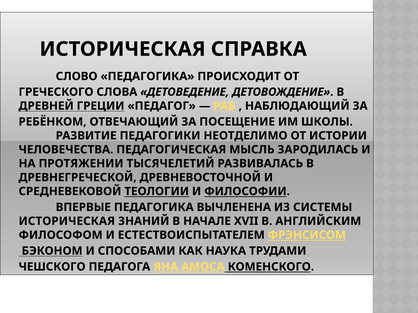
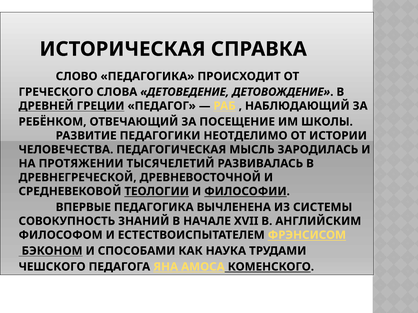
ИСТОРИЧЕСКАЯ: ИСТОРИЧЕСКАЯ -> СОВОКУПНОСТЬ (67, 221)
